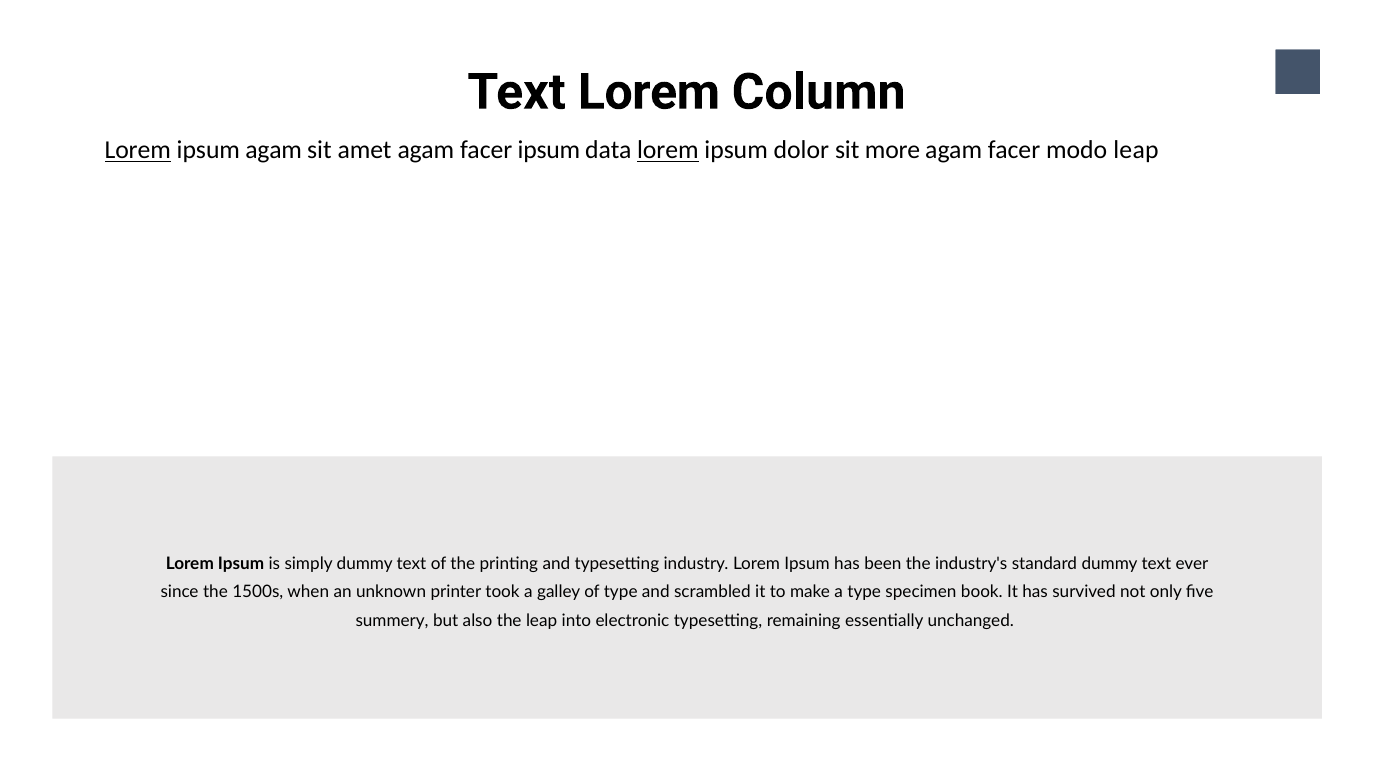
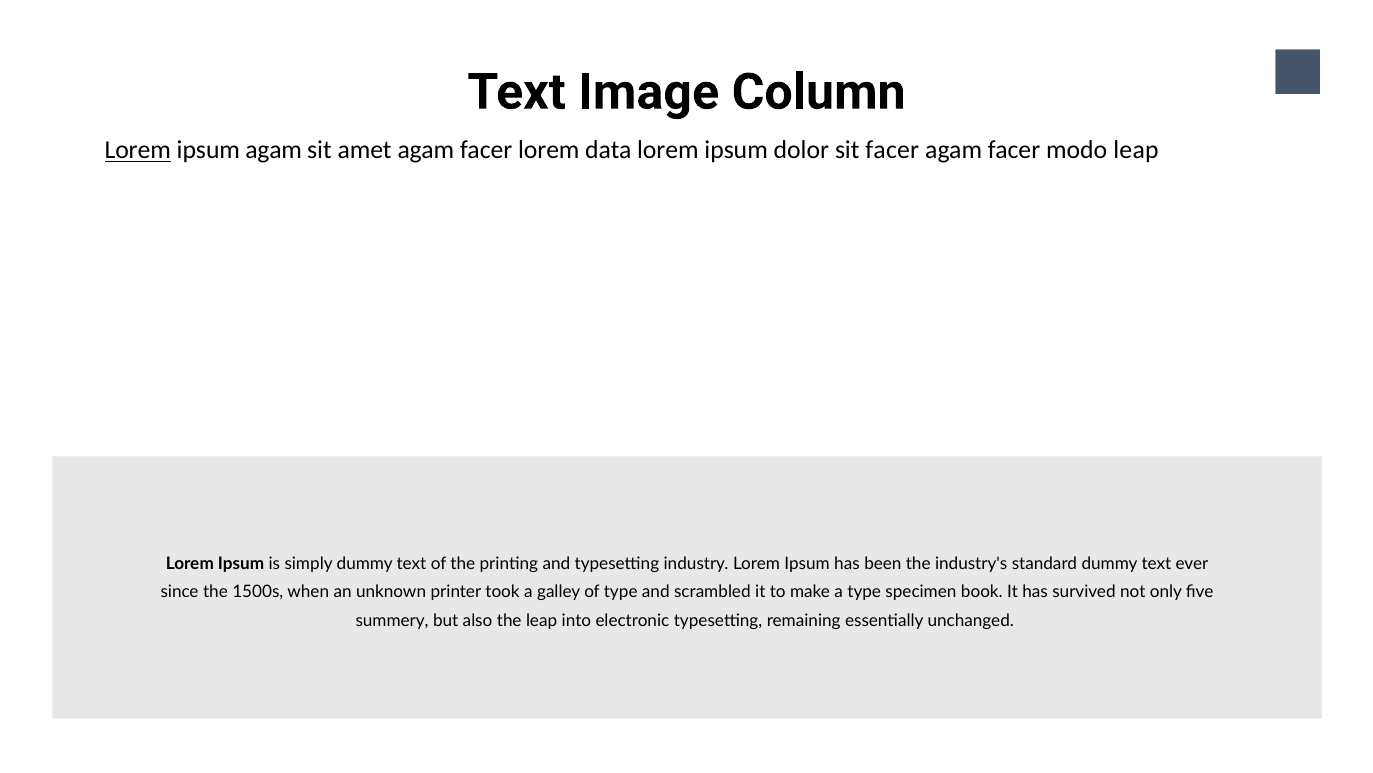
Text Lorem: Lorem -> Image (649, 92)
facer ipsum: ipsum -> lorem (549, 150)
lorem underline: present -> none (668, 150)
sit more: more -> facer (892, 150)
